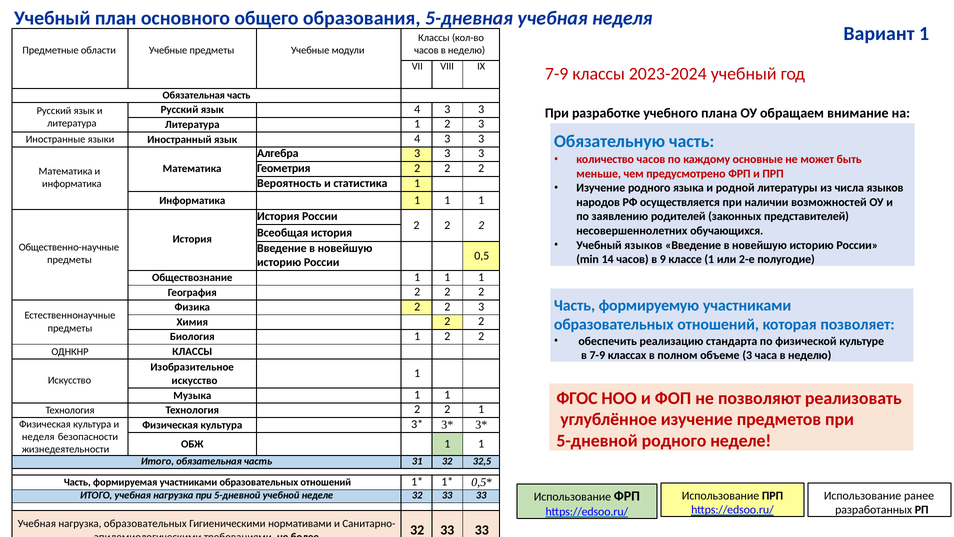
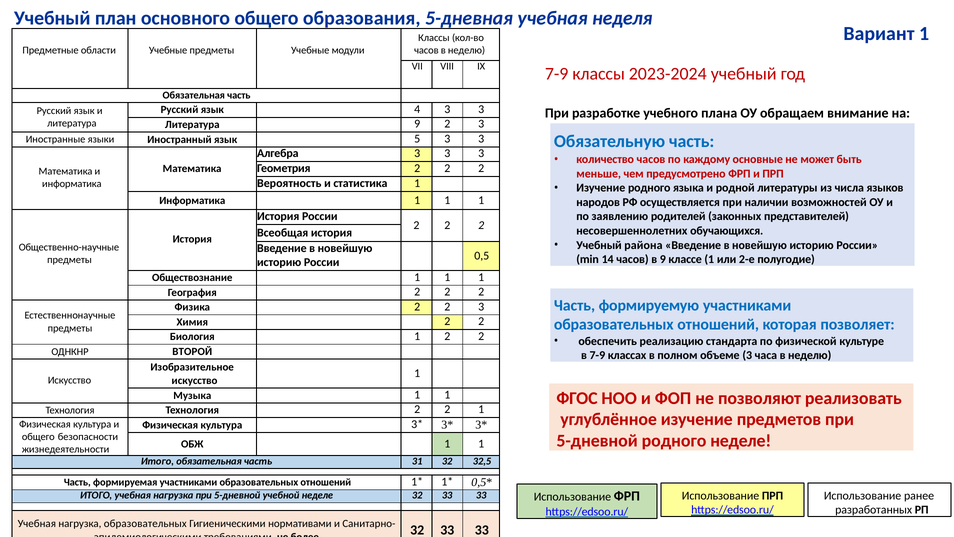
Литература 1: 1 -> 9 (417, 124)
Иностранный язык 4: 4 -> 5 (417, 139)
Учебный языков: языков -> района (643, 245)
ОДНКНР КЛАССЫ: КЛАССЫ -> ВТОРОЙ (192, 351)
неделя: неделя -> общего (38, 436)
